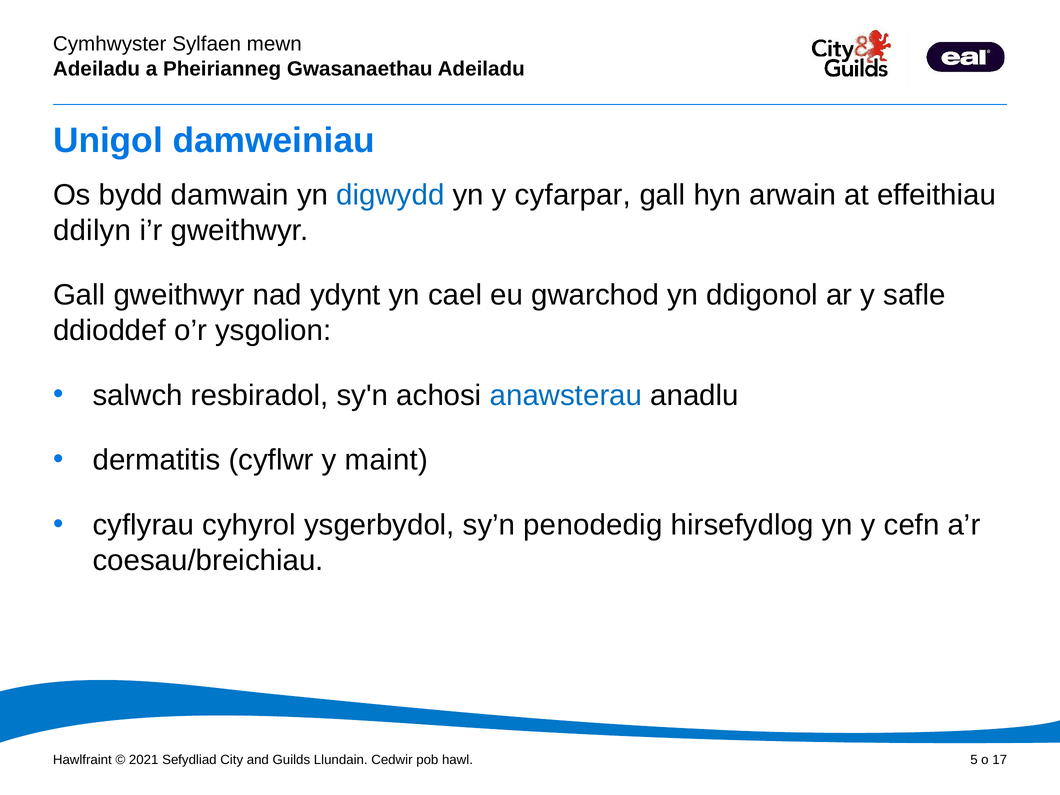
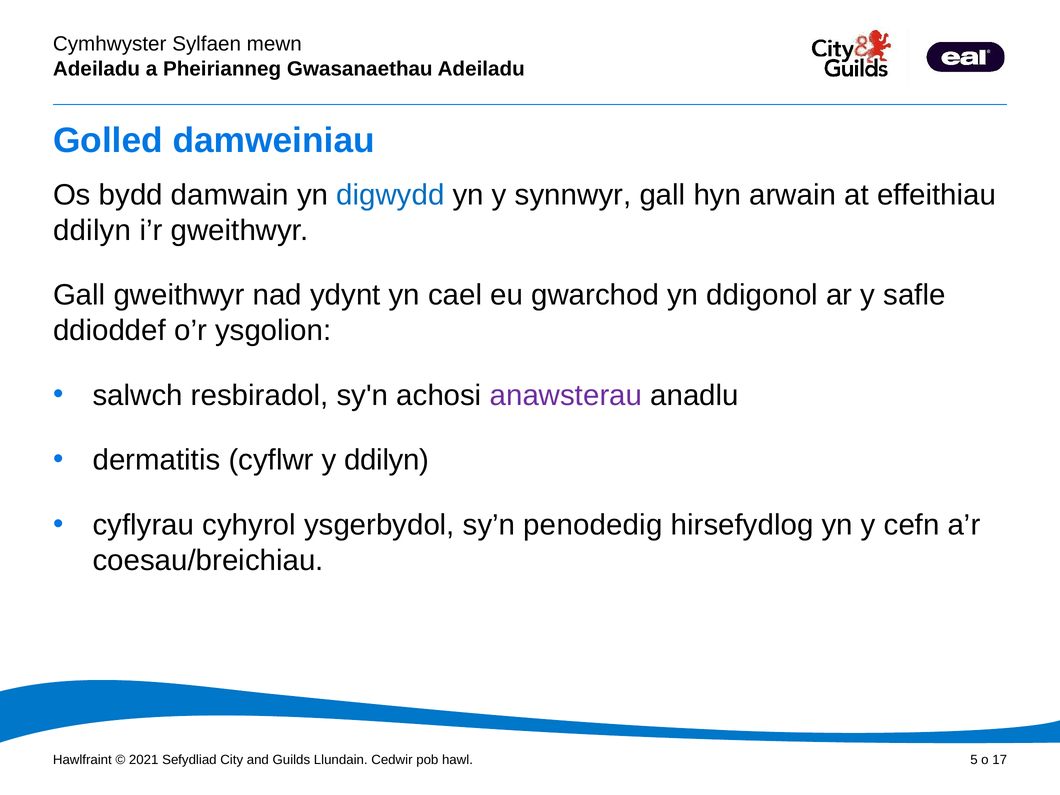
Unigol: Unigol -> Golled (108, 141)
cyfarpar: cyfarpar -> synnwyr (573, 195)
anawsterau colour: blue -> purple (566, 395)
y maint: maint -> ddilyn (387, 460)
